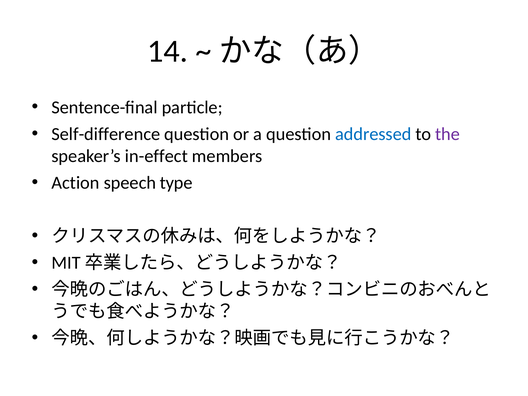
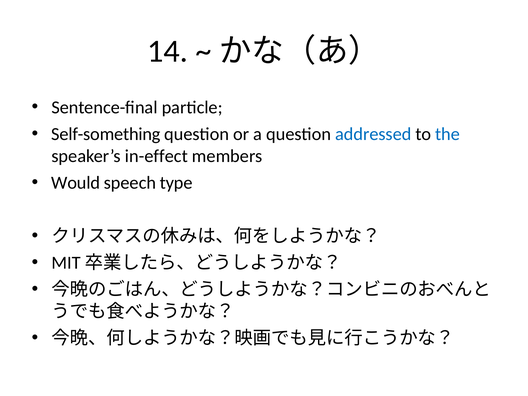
Self-difference: Self-difference -> Self-something (106, 134)
the colour: purple -> blue (448, 134)
Action: Action -> Would (76, 183)
